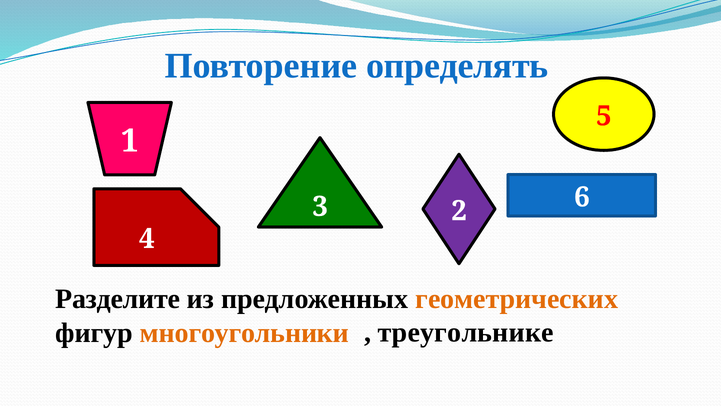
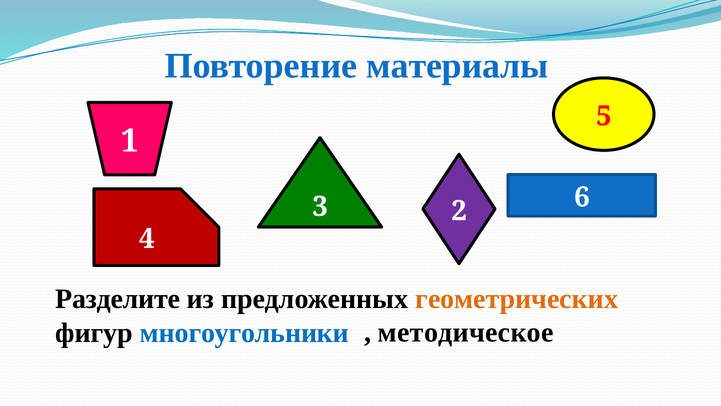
определять: определять -> материалы (457, 66)
треугольнике: треугольнике -> методическое (466, 332)
многоугольники colour: orange -> blue (245, 333)
